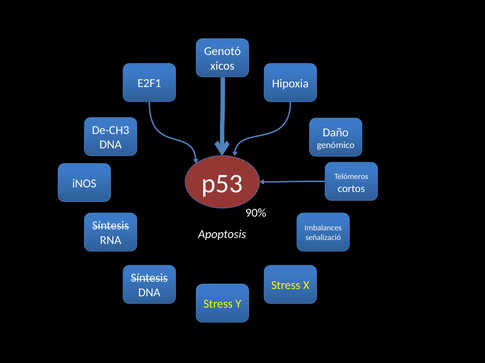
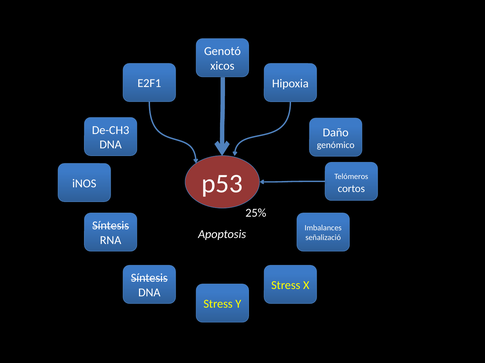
90%: 90% -> 25% (256, 213)
